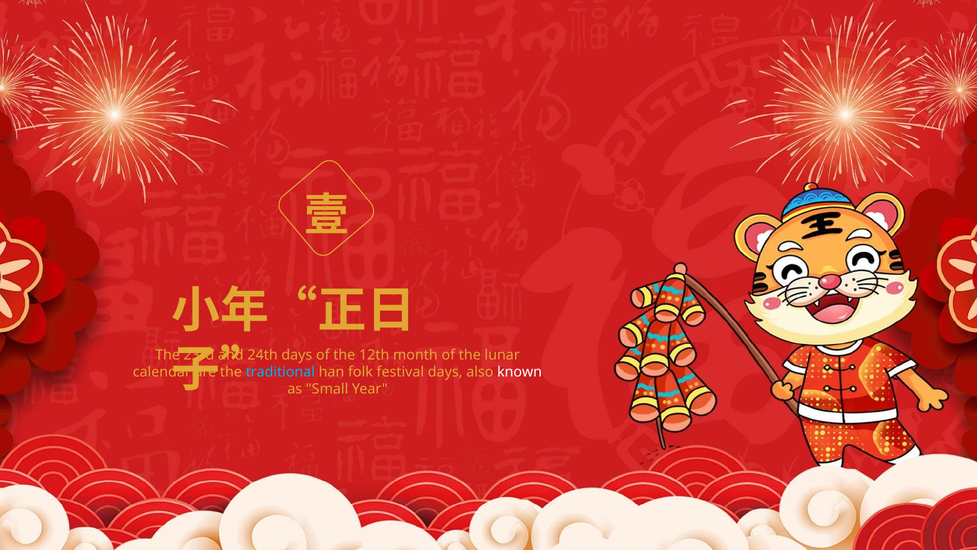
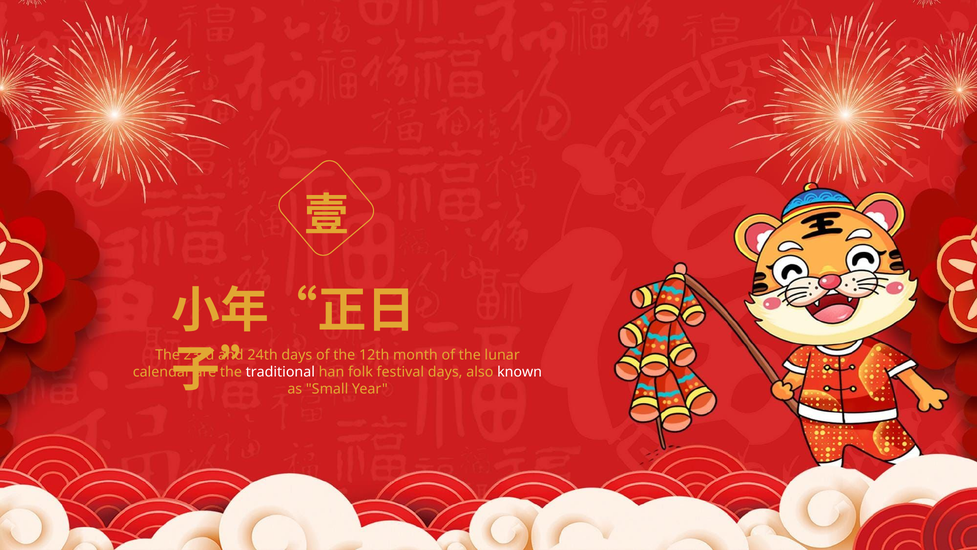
traditional colour: light blue -> white (280, 372)
